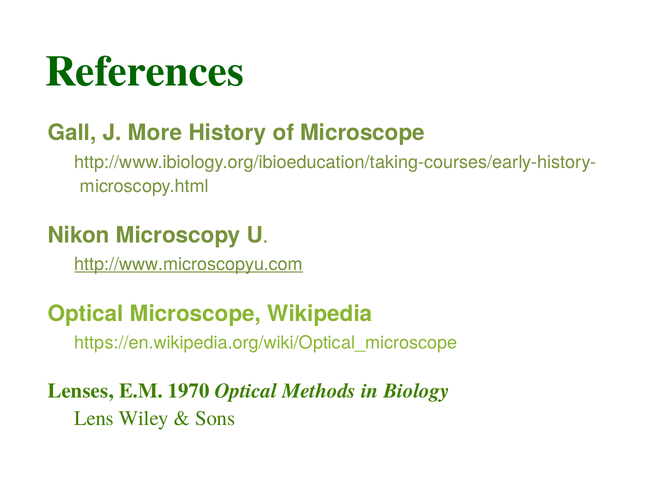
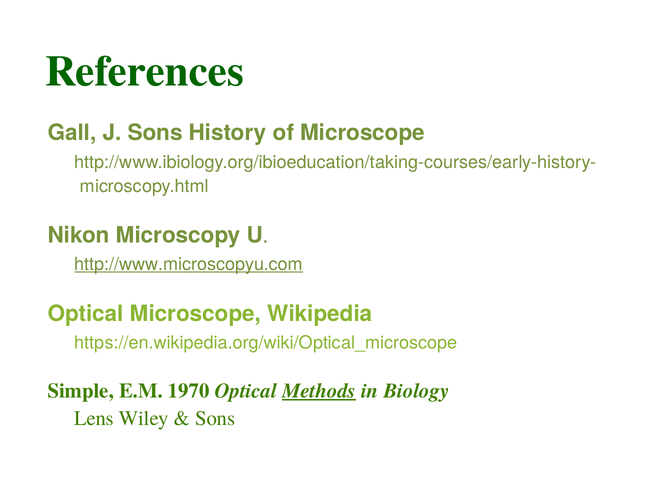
J More: More -> Sons (155, 133)
Lenses: Lenses -> Simple (81, 391)
Methods underline: none -> present (319, 391)
